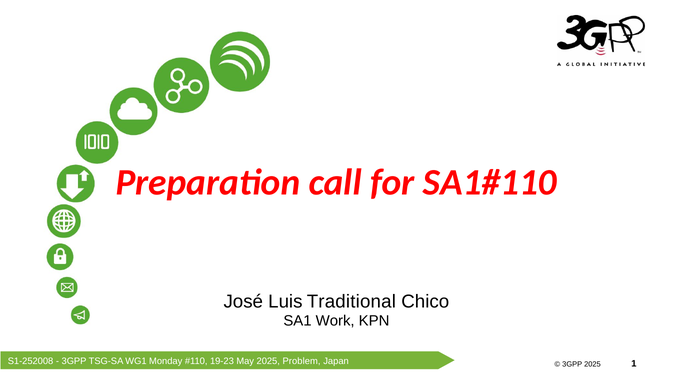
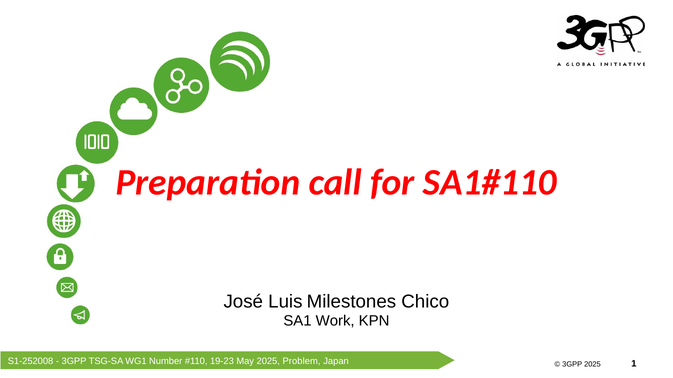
Traditional: Traditional -> Milestones (351, 302)
Monday: Monday -> Number (166, 362)
